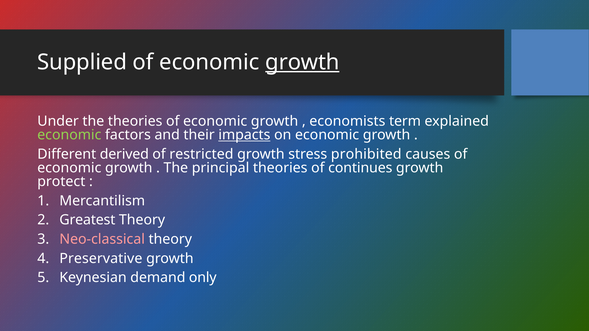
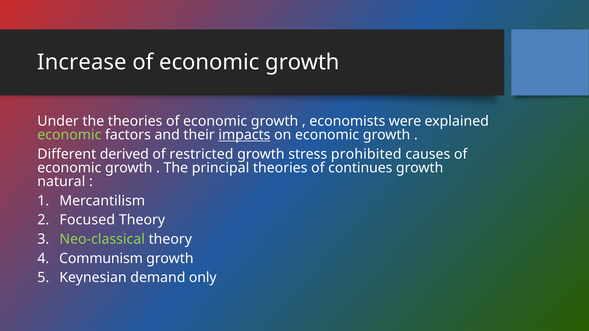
Supplied: Supplied -> Increase (82, 62)
growth underline: present -> none (302, 62)
term: term -> were (405, 121)
protect: protect -> natural (61, 182)
Greatest: Greatest -> Focused (87, 220)
Neo-classical colour: pink -> light green (102, 239)
Preservative: Preservative -> Communism (101, 259)
